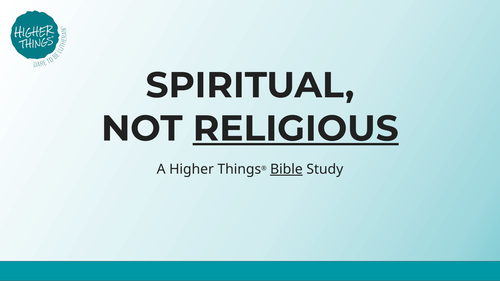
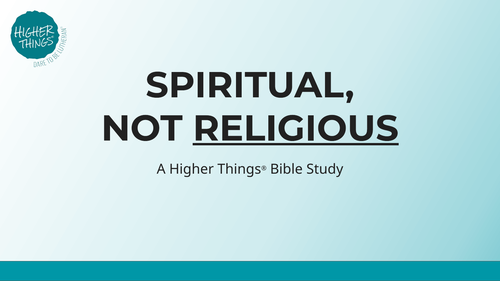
Bible underline: present -> none (286, 169)
